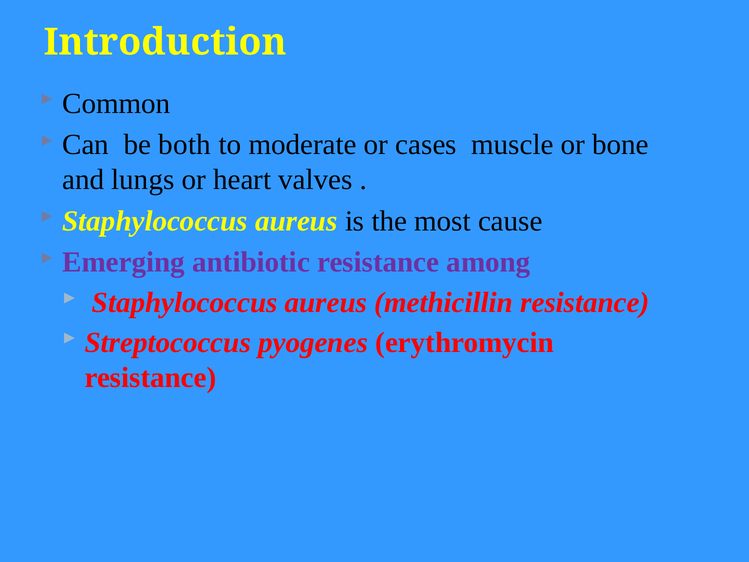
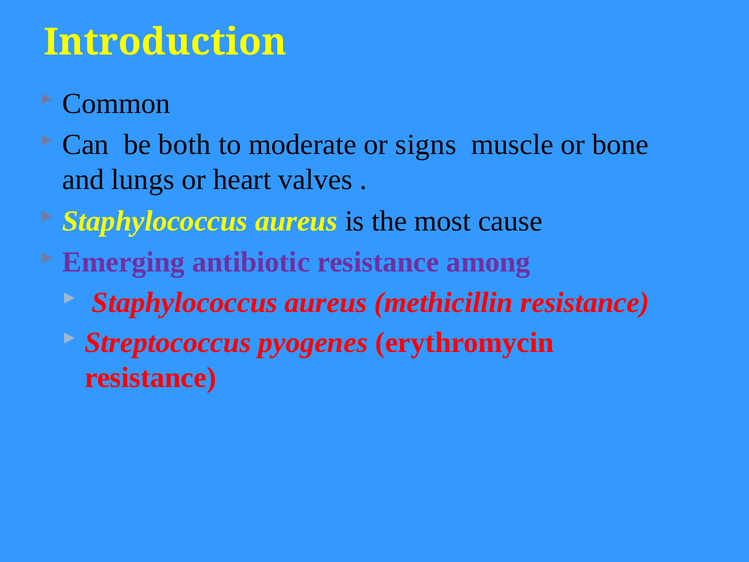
cases: cases -> signs (426, 145)
